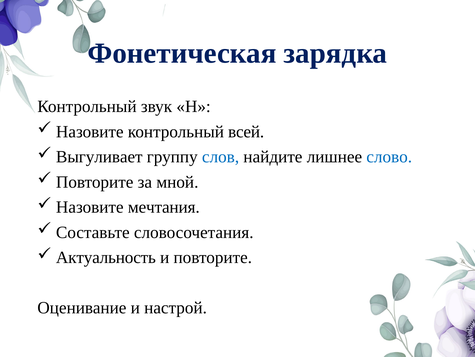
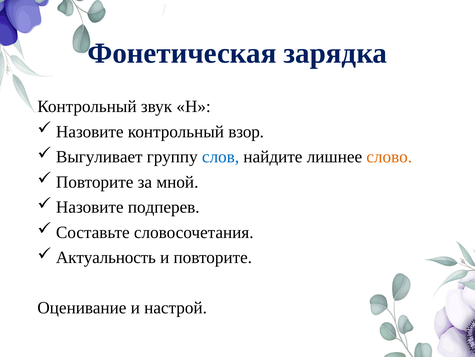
всей: всей -> взор (246, 131)
слово colour: blue -> orange (389, 157)
мечтания: мечтания -> подперев (164, 207)
